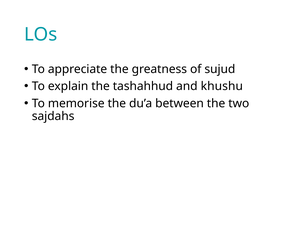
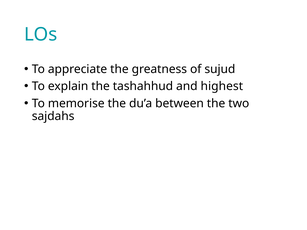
khushu: khushu -> highest (222, 86)
